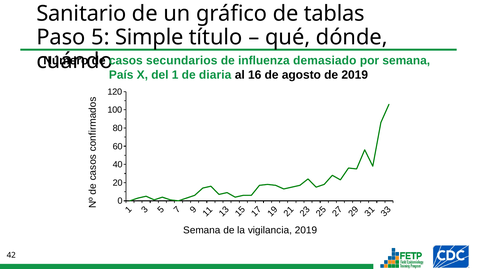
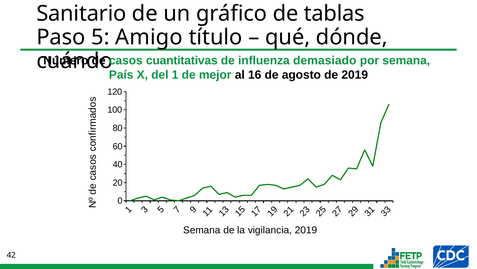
Simple: Simple -> Amigo (149, 37)
secundarios: secundarios -> cuantitativas (182, 60)
diaria: diaria -> mejor (215, 75)
